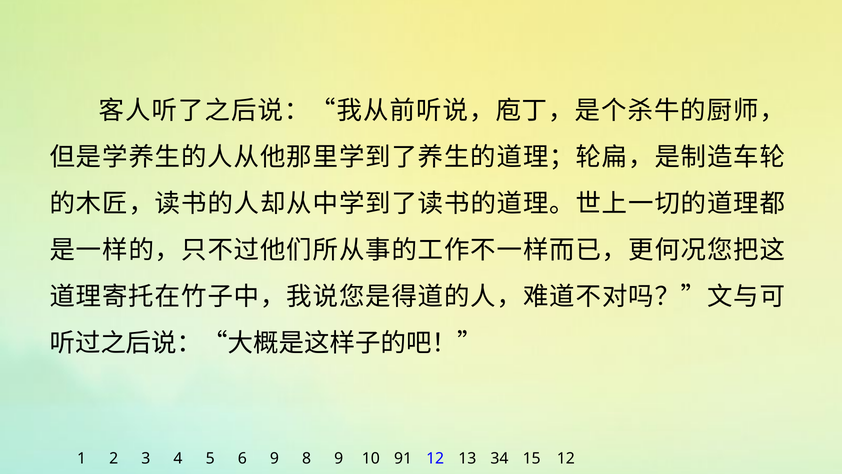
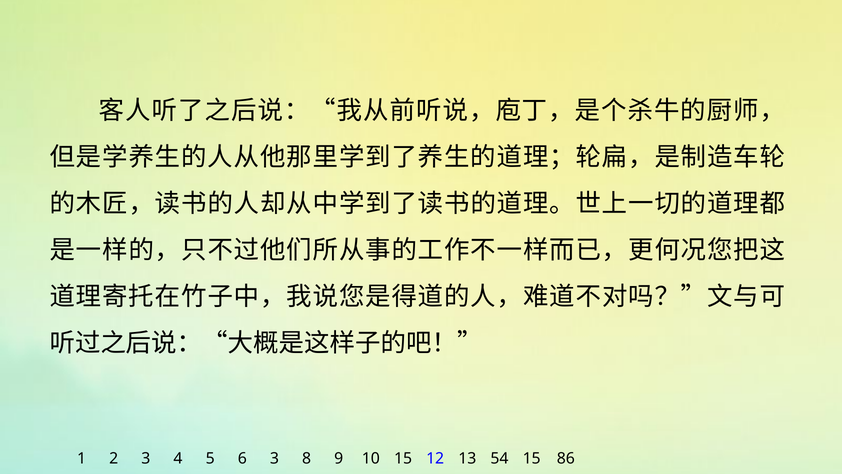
6 9: 9 -> 3 (274, 458)
10 91: 91 -> 15 (403, 458)
34: 34 -> 54 (499, 458)
15 12: 12 -> 86 (566, 458)
